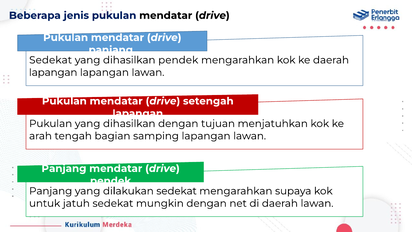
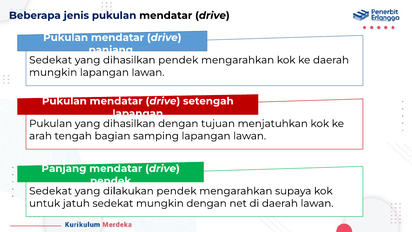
lapangan: lapangan -> mungkin (53, 72)
Panjang: Panjang -> Sedekat (51, 191)
dilakukan sedekat: sedekat -> pendek (176, 191)
